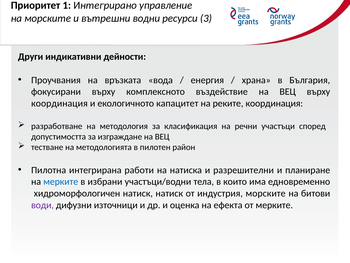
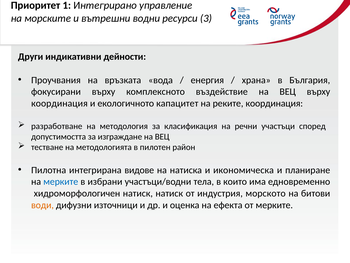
работи: работи -> видове (139, 170)
разрешителни: разрешителни -> икономическа (244, 170)
индустрия морските: морските -> морското (266, 193)
води colour: purple -> orange (42, 205)
